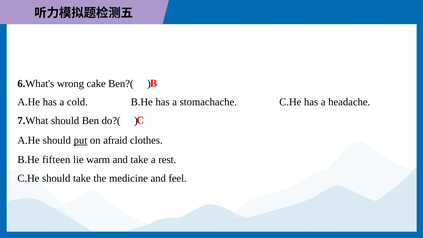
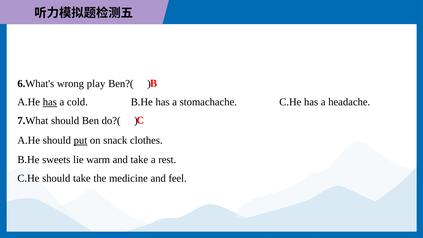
cake: cake -> play (96, 84)
has underline: none -> present (50, 102)
afraid: afraid -> snack (115, 140)
fifteen: fifteen -> sweets (56, 160)
